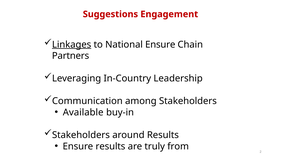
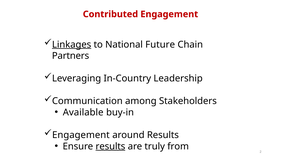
Suggestions: Suggestions -> Contributed (110, 14)
National Ensure: Ensure -> Future (160, 45)
Stakeholders: Stakeholders -> Engagement (81, 135)
results underline: none -> present (110, 146)
